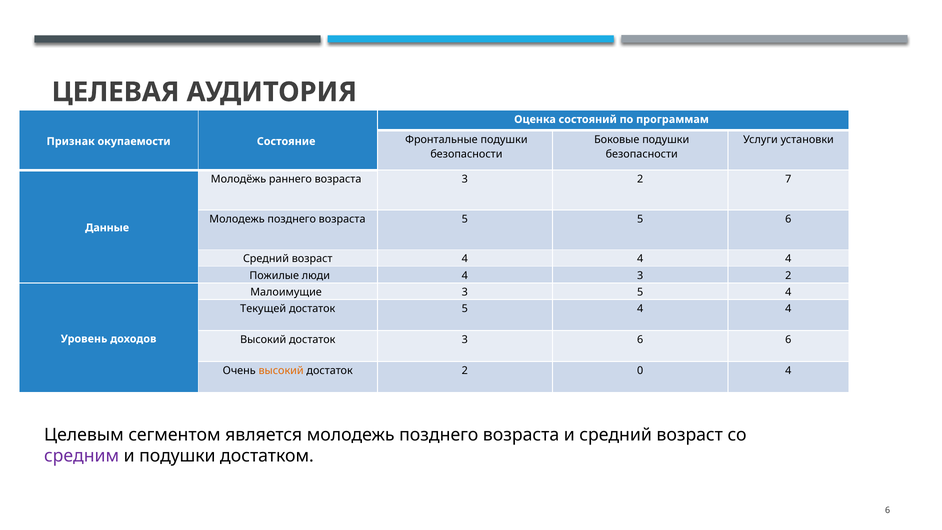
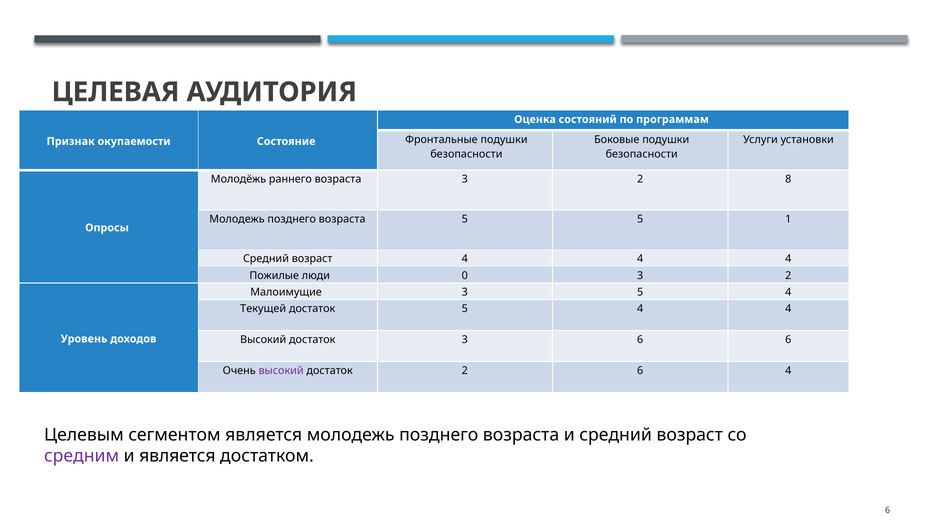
7: 7 -> 8 (788, 179)
5 6: 6 -> 1 (788, 219)
Данные: Данные -> Опросы (107, 228)
люди 4: 4 -> 0 (465, 275)
высокий colour: orange -> purple (281, 371)
2 0: 0 -> 6 (640, 371)
и подушки: подушки -> является (177, 456)
